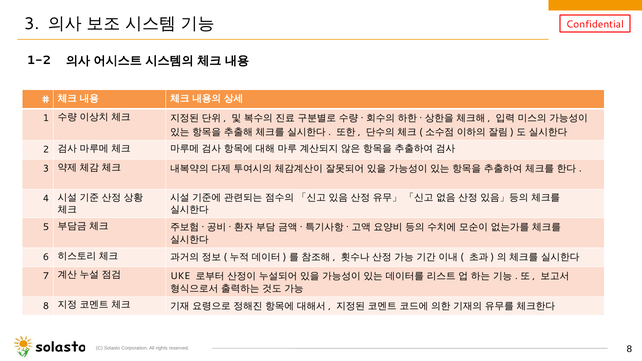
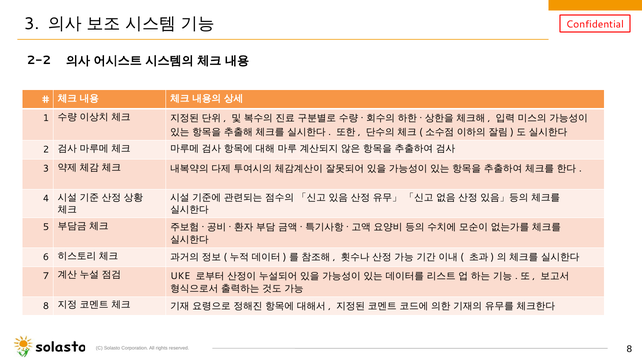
1-2: 1-2 -> 2-2 (39, 61)
